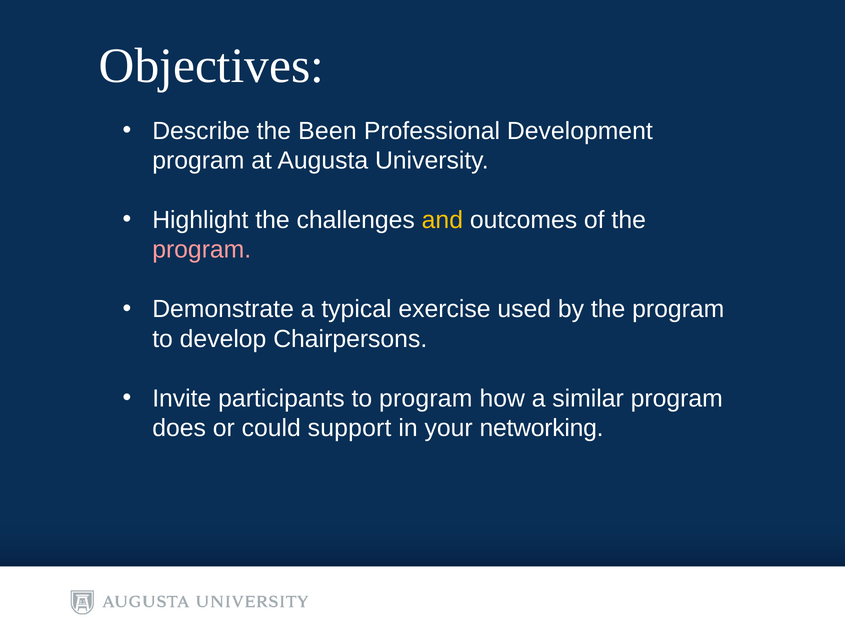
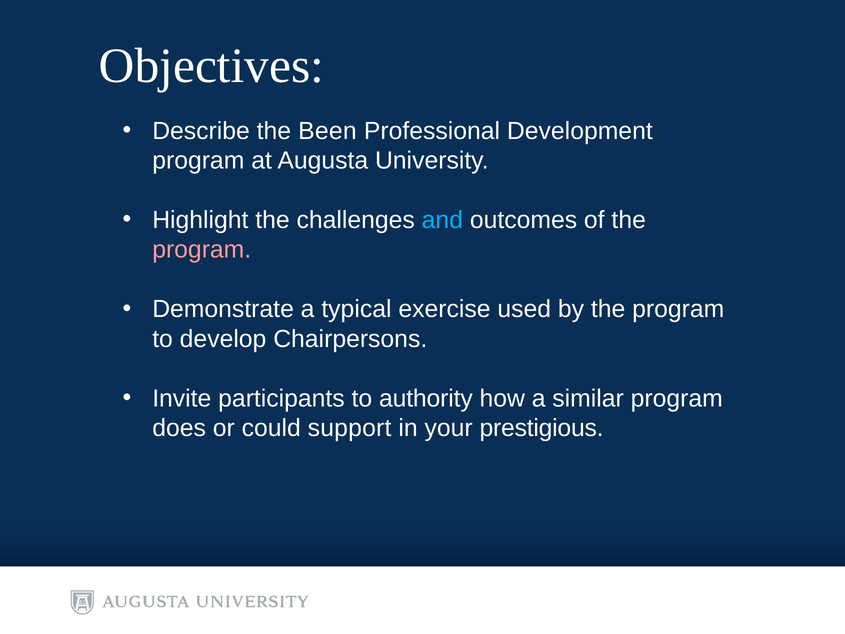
and colour: yellow -> light blue (442, 220)
to program: program -> authority (426, 398)
networking: networking -> prestigious (542, 428)
